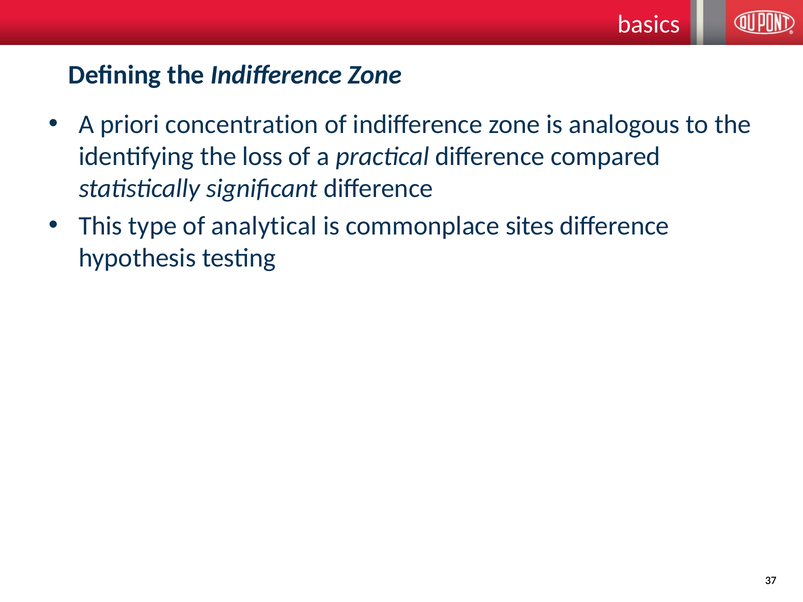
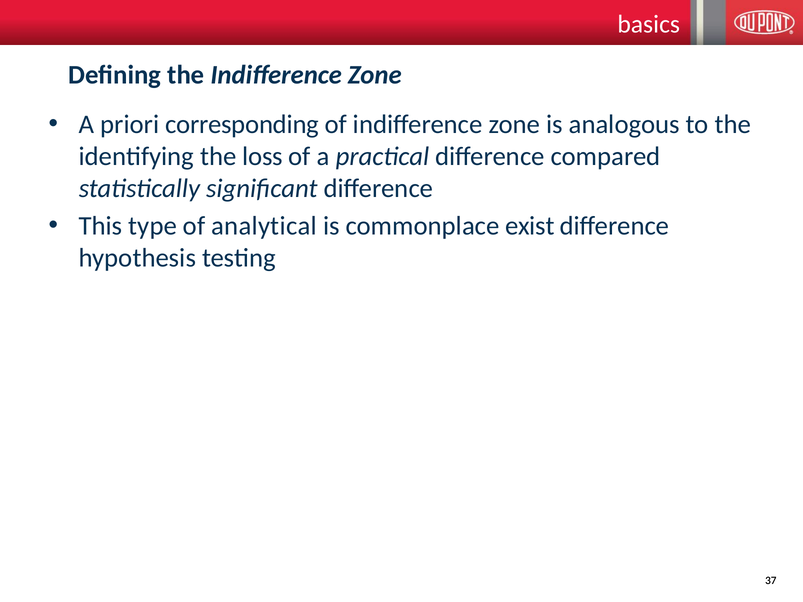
concentration: concentration -> corresponding (242, 124)
sites: sites -> exist (530, 226)
